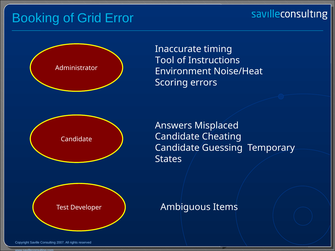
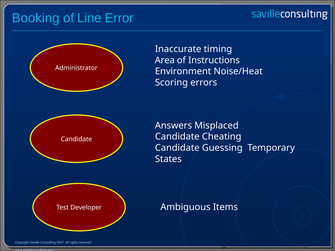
Grid: Grid -> Line (89, 18)
Tool: Tool -> Area (165, 60)
